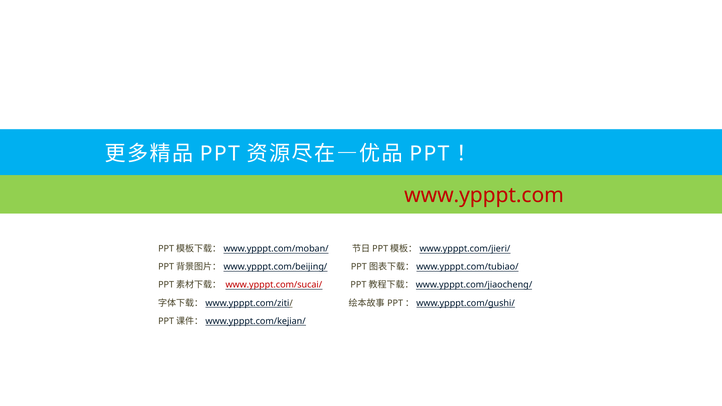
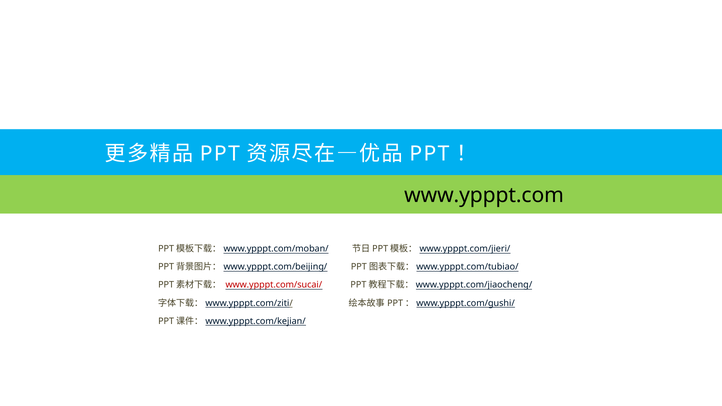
www.ypppt.com colour: red -> black (484, 196)
